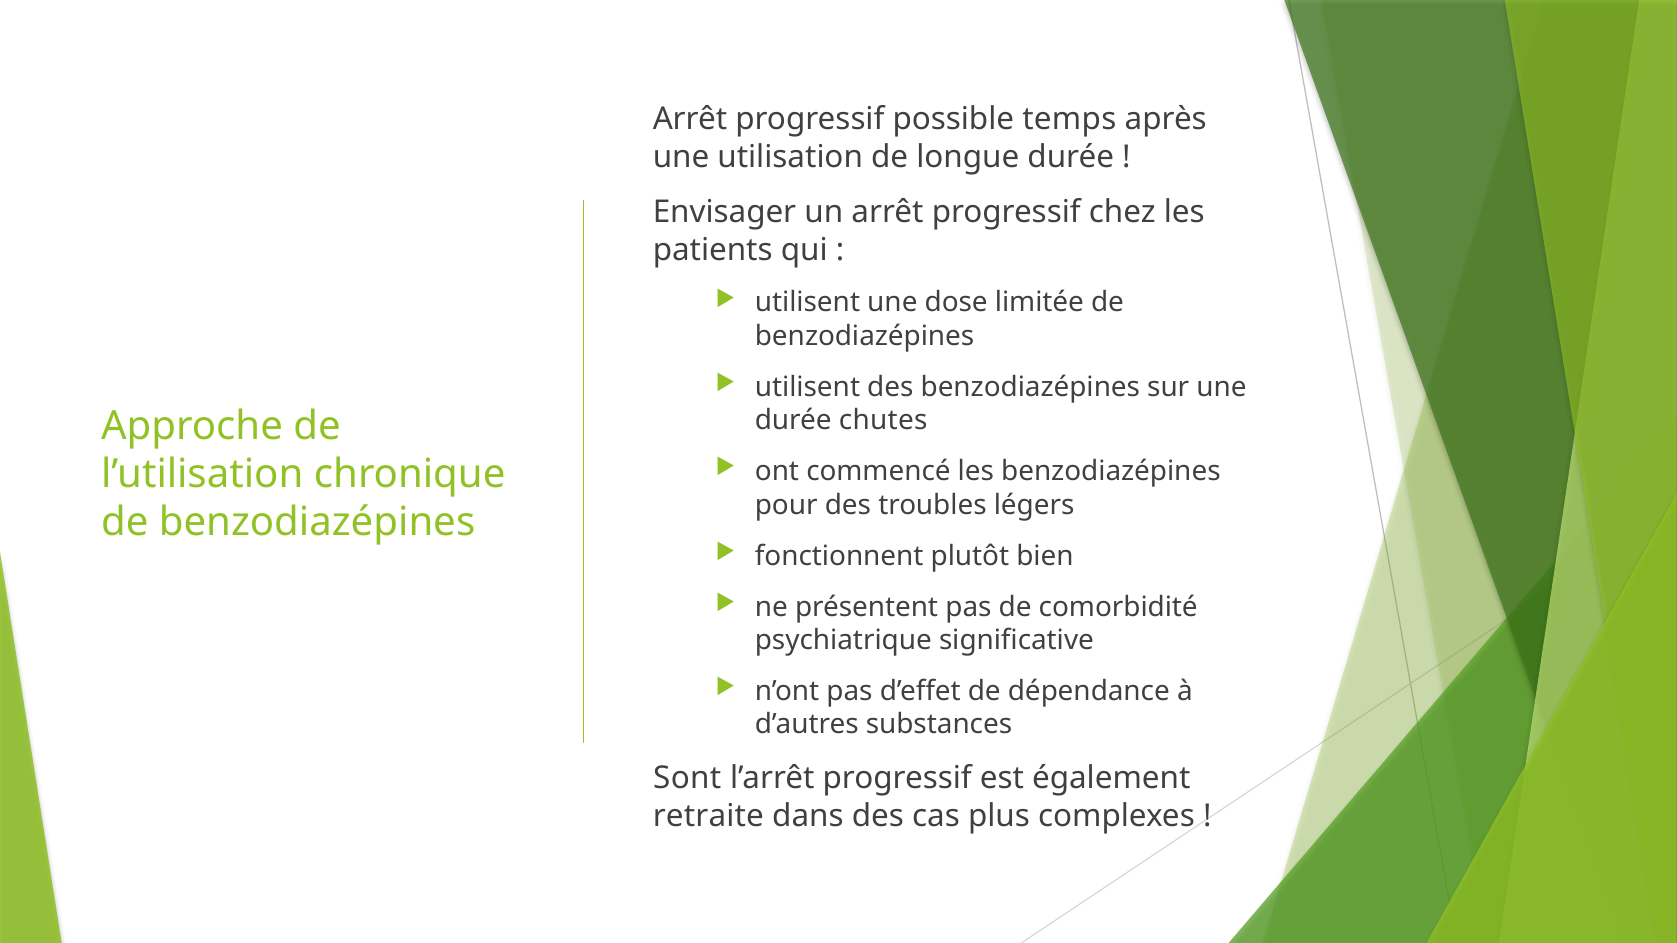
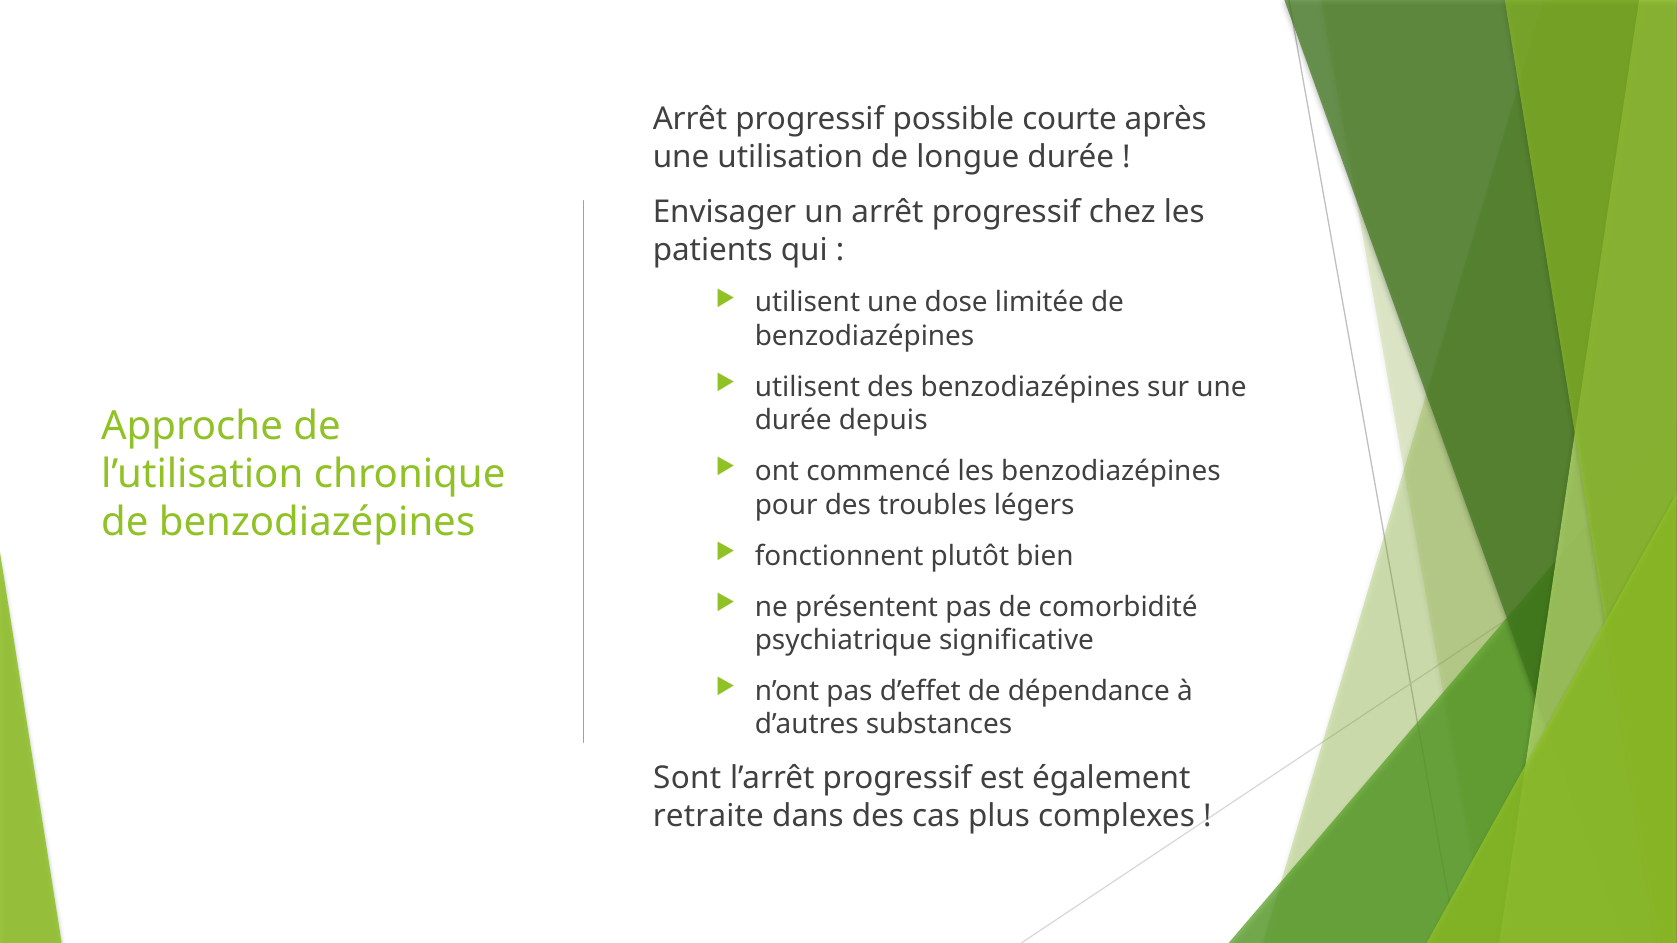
temps: temps -> courte (1070, 119)
chutes: chutes -> depuis (883, 421)
